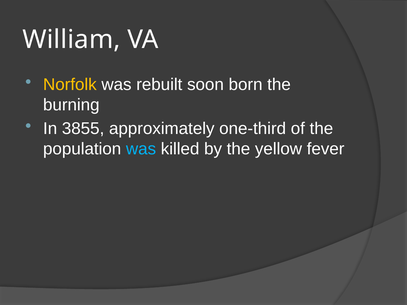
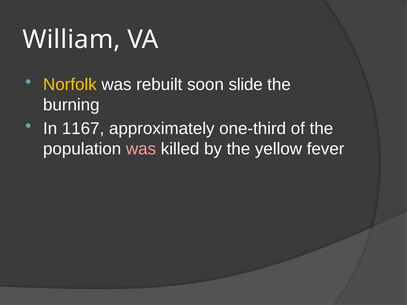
born: born -> slide (246, 85)
3855: 3855 -> 1167 (83, 129)
was colour: light blue -> pink (141, 149)
